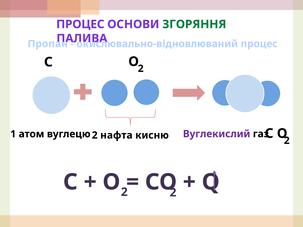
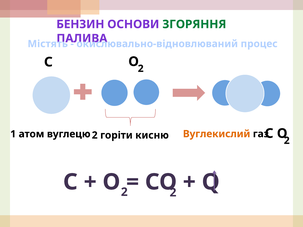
ПРОЦЕС: ПРОЦЕС -> БЕНЗИН (80, 24)
Пропан: Пропан -> Містять (48, 44)
Вуглекислий colour: purple -> orange (217, 134)
нафта: нафта -> горіти (116, 135)
